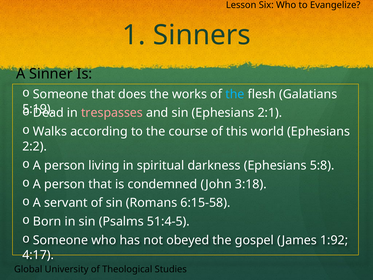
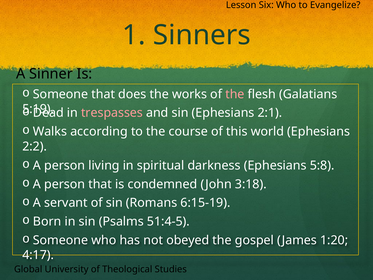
the colour: light blue -> pink (235, 94)
6:15-58: 6:15-58 -> 6:15-19 (205, 203)
1:92: 1:92 -> 1:20 (334, 240)
